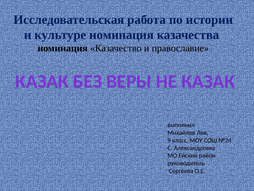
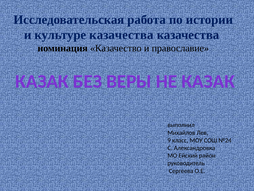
культуре номинация: номинация -> казачества (121, 35)
